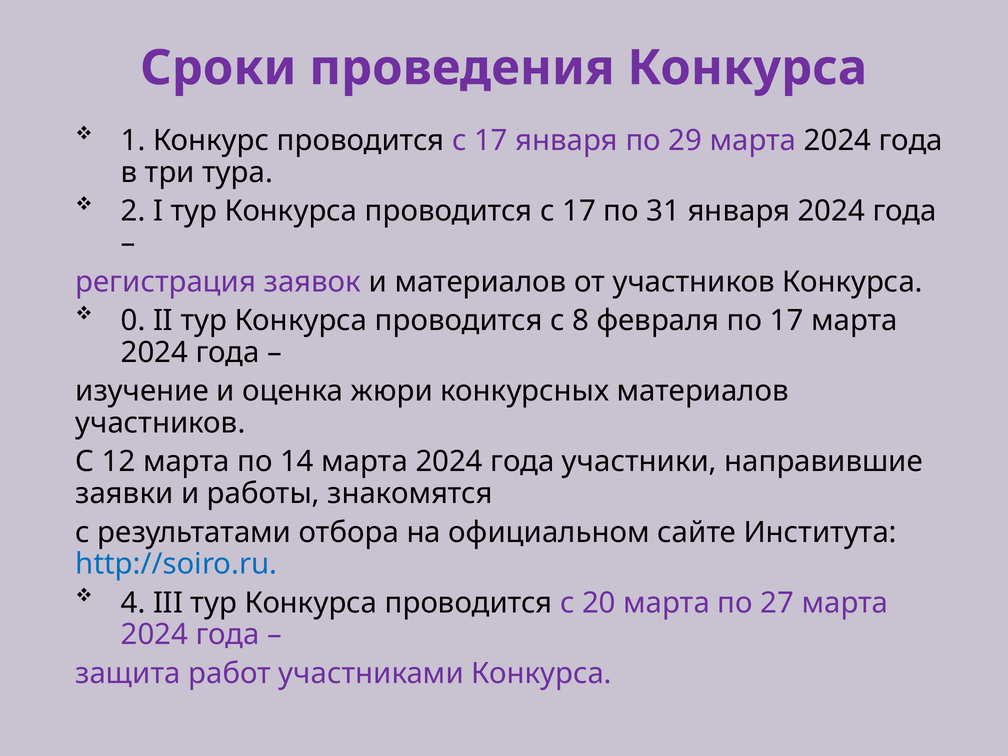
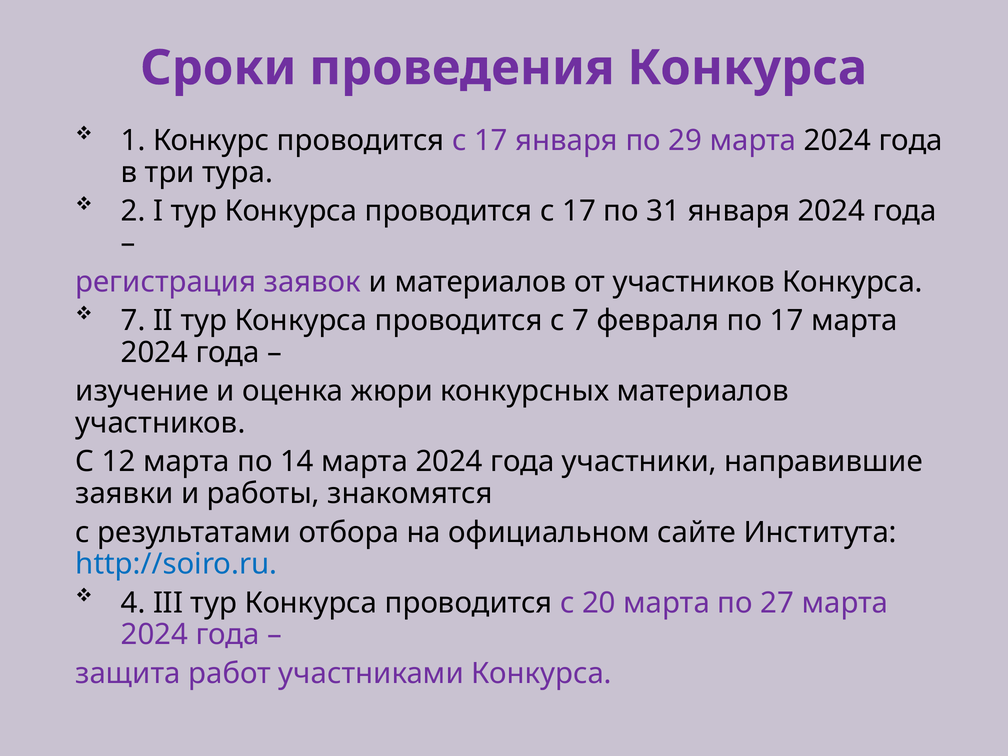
0: 0 -> 7 (133, 321)
с 8: 8 -> 7 (581, 321)
